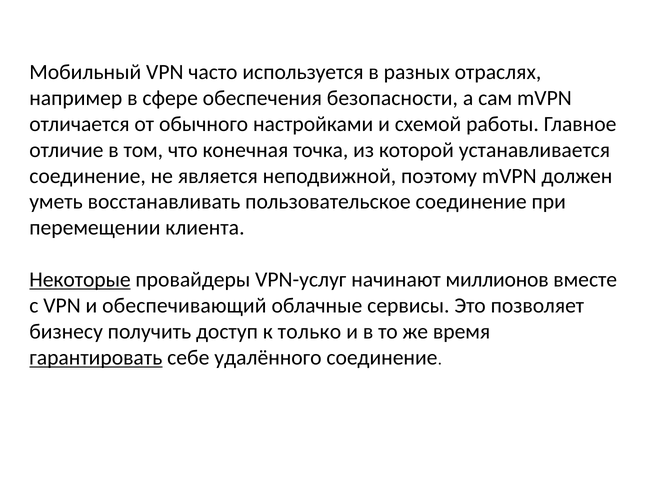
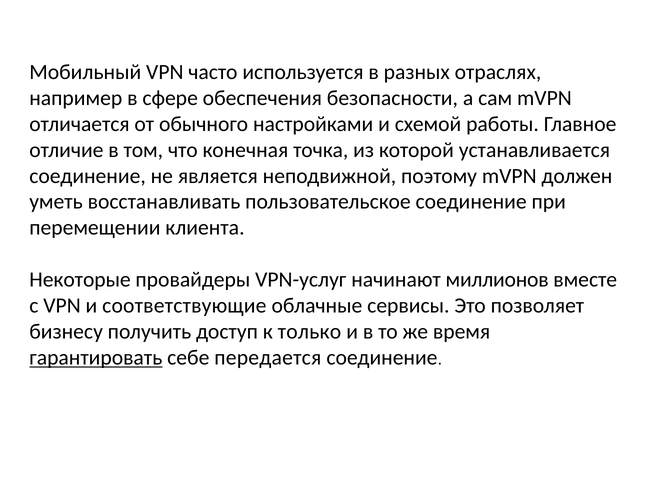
Некоторые underline: present -> none (80, 280)
обеспечивающий: обеспечивающий -> соответствующие (184, 306)
удалённого: удалённого -> передается (268, 357)
